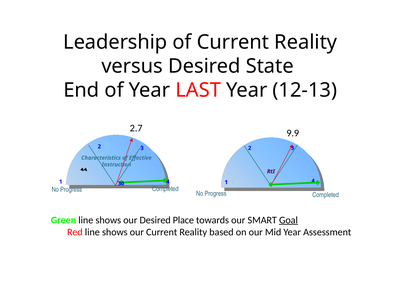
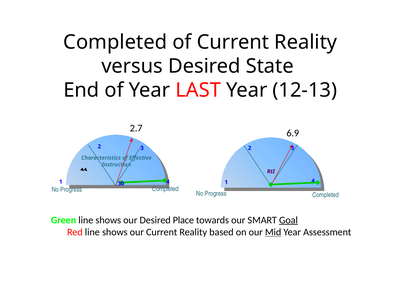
Leadership: Leadership -> Completed (115, 42)
9.9: 9.9 -> 6.9 (293, 133)
Mid underline: none -> present (273, 232)
